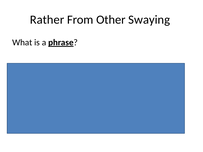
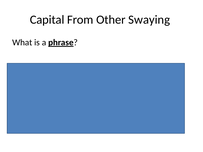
Rather: Rather -> Capital (47, 20)
